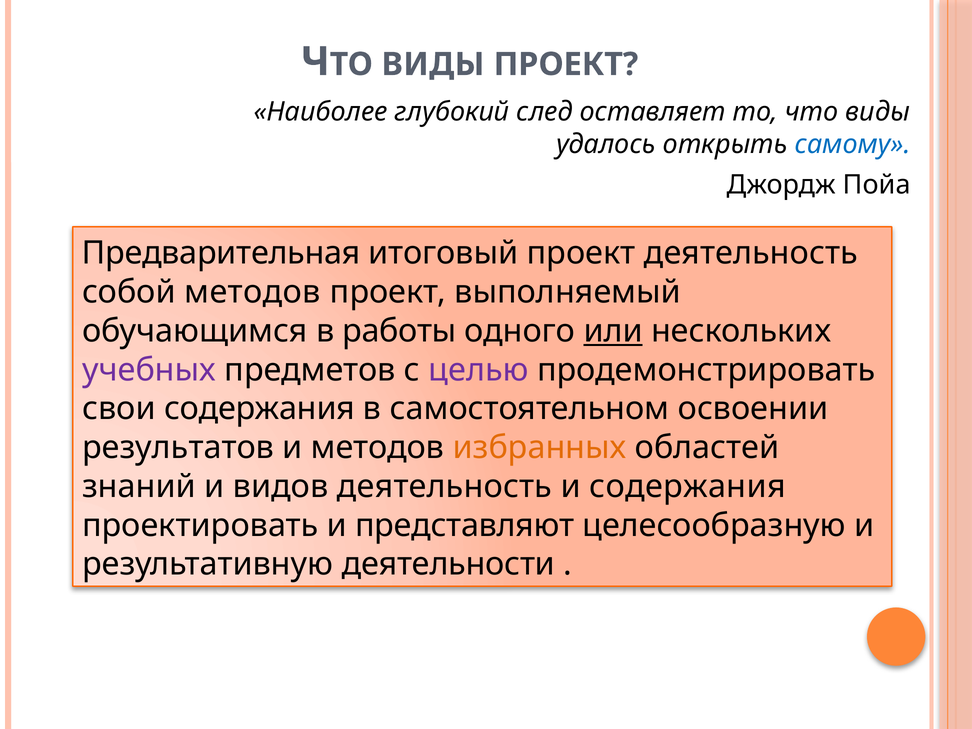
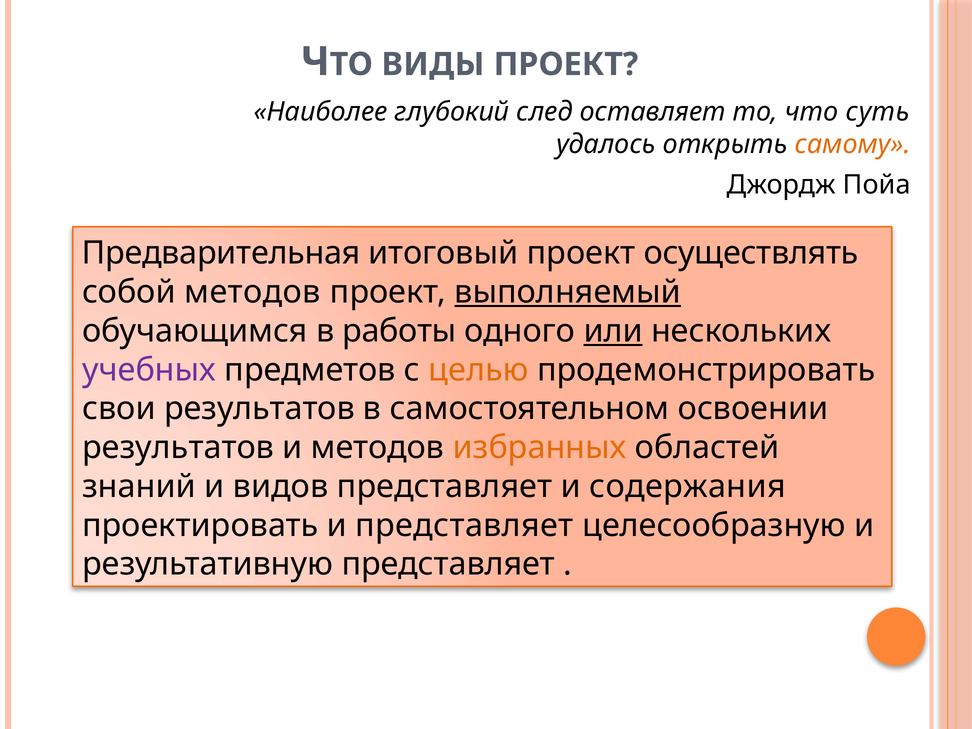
что виды: виды -> суть (878, 112)
самому colour: blue -> orange (853, 144)
проект деятельность: деятельность -> осуществлять (751, 253)
выполняемый underline: none -> present (568, 292)
целью colour: purple -> orange (479, 370)
свои содержания: содержания -> результатов (259, 409)
видов деятельность: деятельность -> представляет (445, 486)
и представляют: представляют -> представляет (464, 525)
результативную деятельности: деятельности -> представляет (448, 564)
